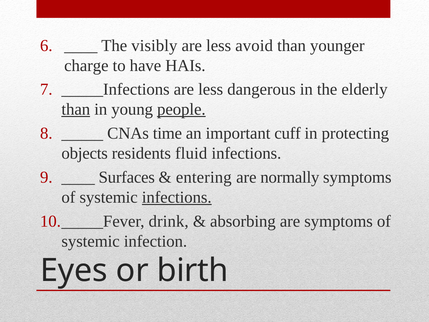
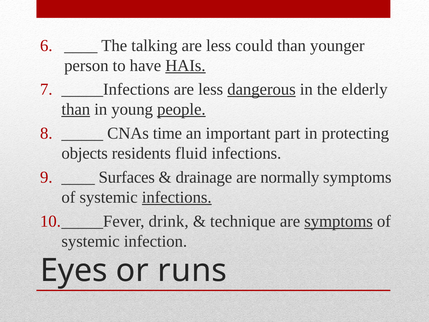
visibly: visibly -> talking (154, 45)
avoid: avoid -> could (254, 45)
charge: charge -> person (86, 66)
HAIs underline: none -> present (185, 66)
dangerous underline: none -> present (262, 89)
cuff: cuff -> part (287, 133)
entering: entering -> drainage (204, 177)
absorbing: absorbing -> technique (243, 221)
symptoms underline: none -> present (339, 221)
birth: birth -> runs (192, 270)
